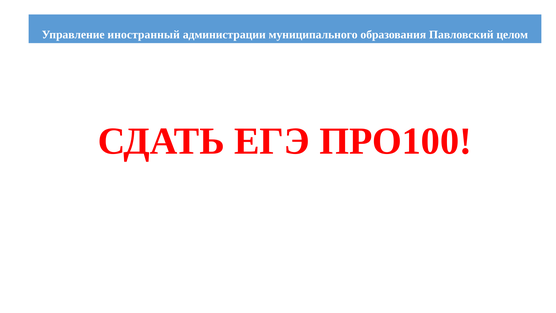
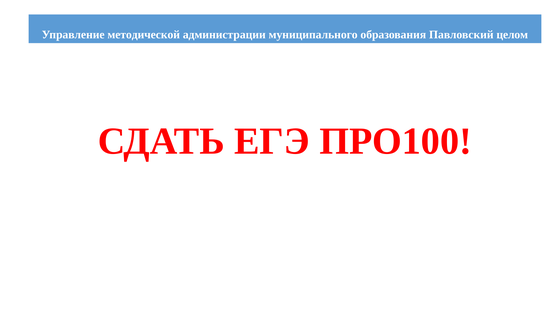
иностранный: иностранный -> методической (144, 35)
